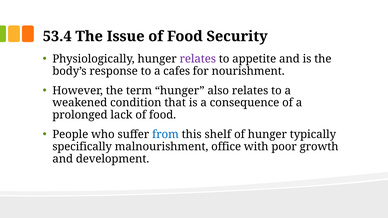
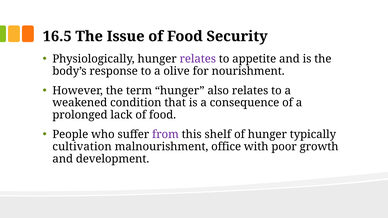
53.4: 53.4 -> 16.5 (57, 36)
cafes: cafes -> olive (177, 71)
from colour: blue -> purple (165, 135)
specifically: specifically -> cultivation (82, 147)
